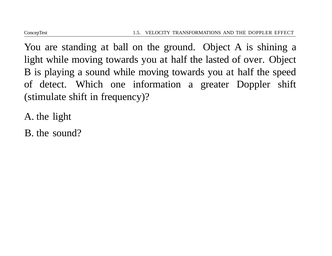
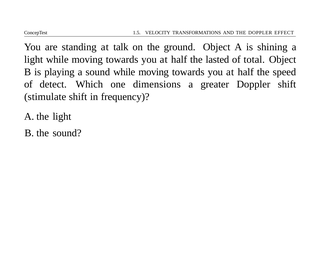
ball: ball -> talk (121, 47)
over: over -> total (254, 60)
information: information -> dimensions (157, 85)
